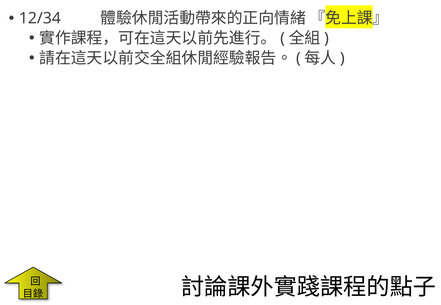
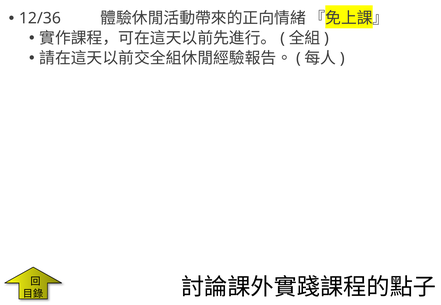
12/34: 12/34 -> 12/36 (40, 18)
